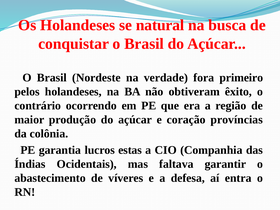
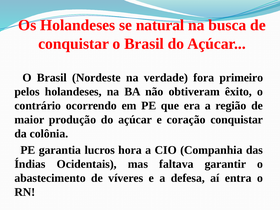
coração províncias: províncias -> conquistar (237, 120)
estas: estas -> hora (130, 150)
